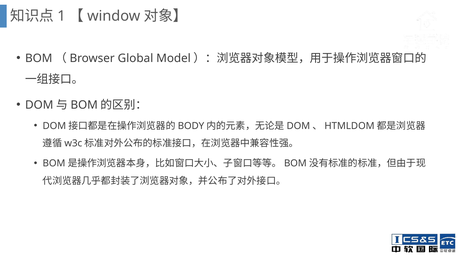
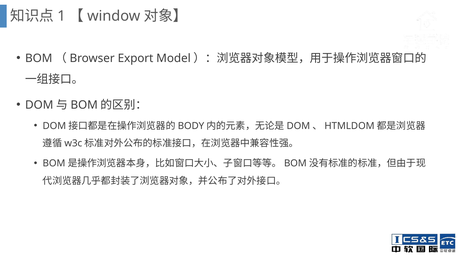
Global: Global -> Export (136, 58)
